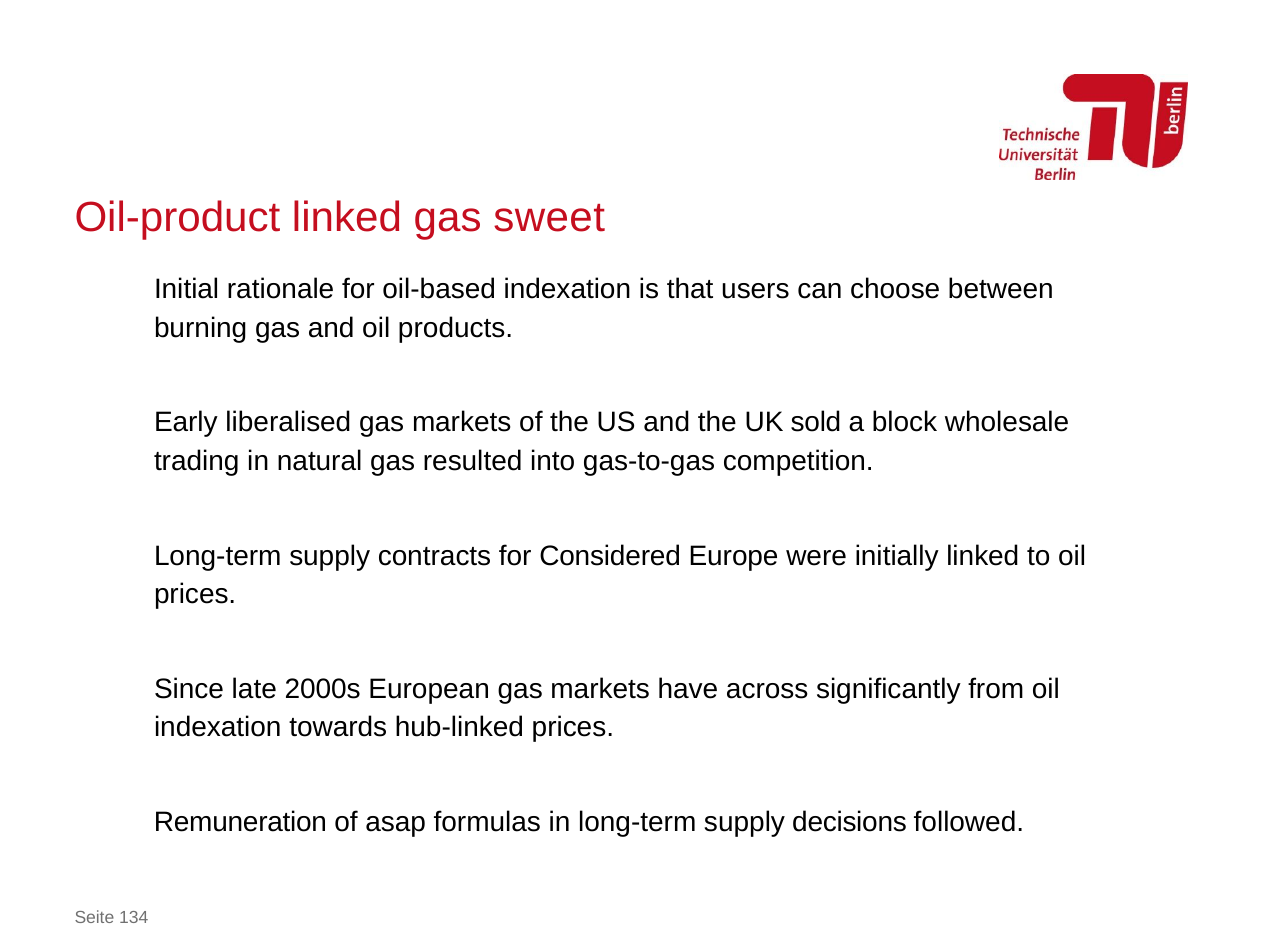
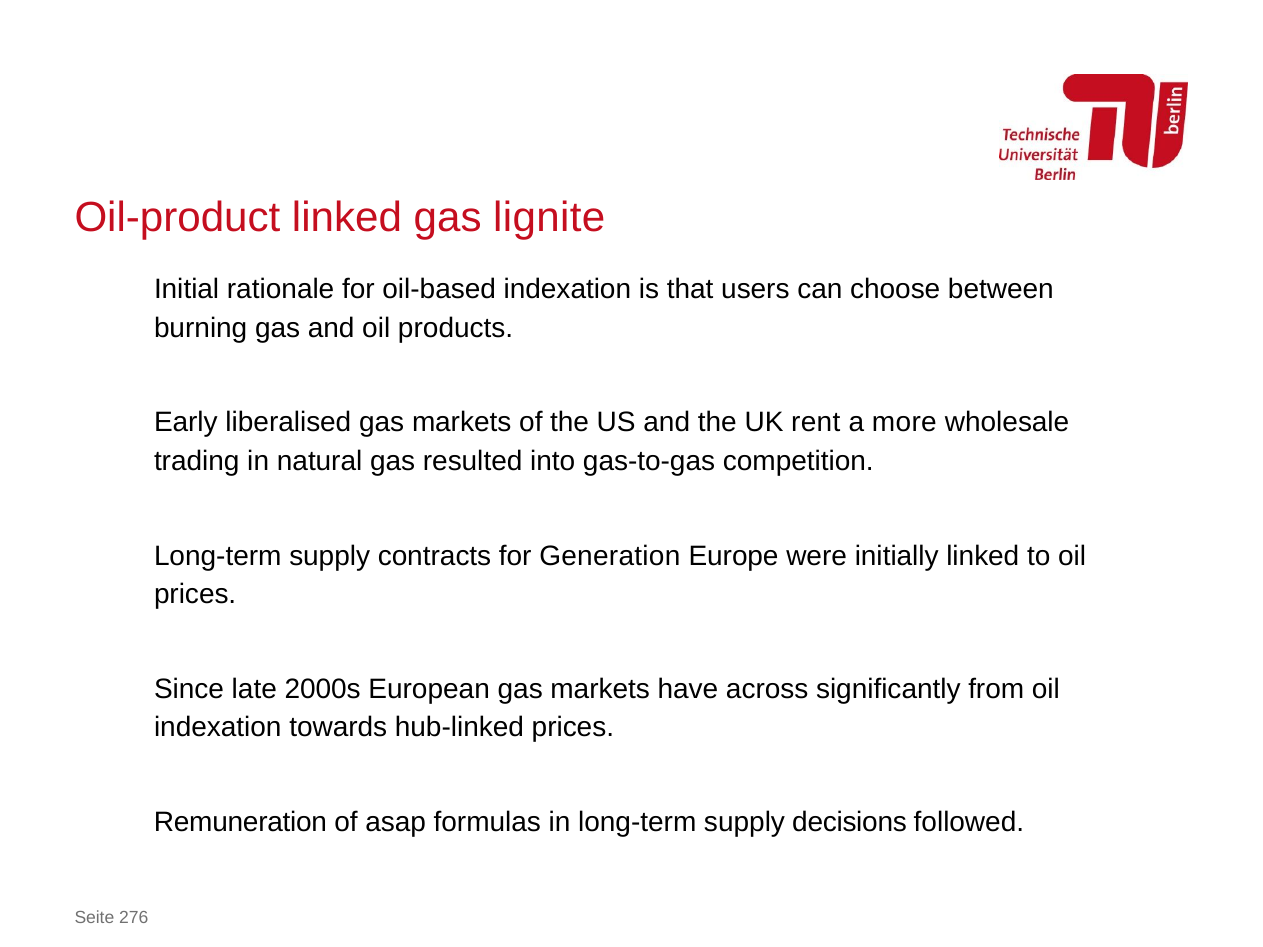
sweet: sweet -> lignite (549, 218)
sold: sold -> rent (816, 423)
block: block -> more (904, 423)
Considered: Considered -> Generation (610, 556)
134: 134 -> 276 (134, 918)
